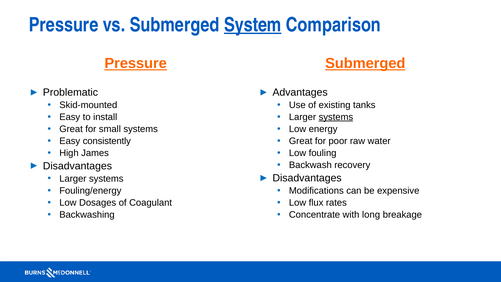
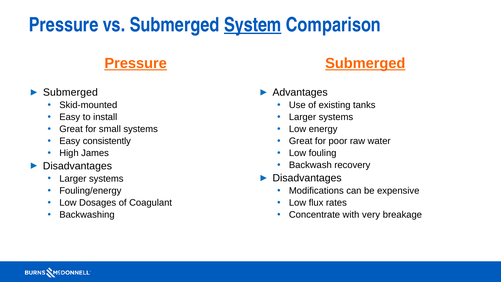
Problematic: Problematic -> Submerged (70, 92)
systems underline: present -> none (336, 117)
long: long -> very (371, 215)
